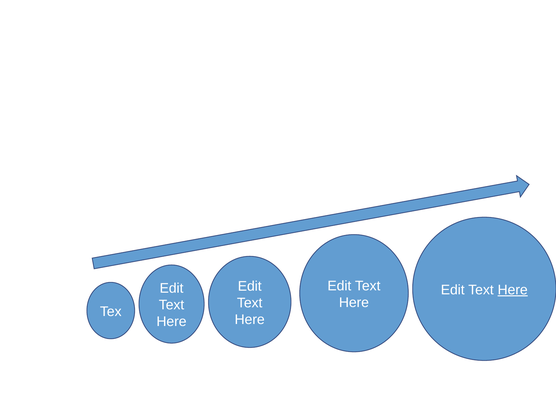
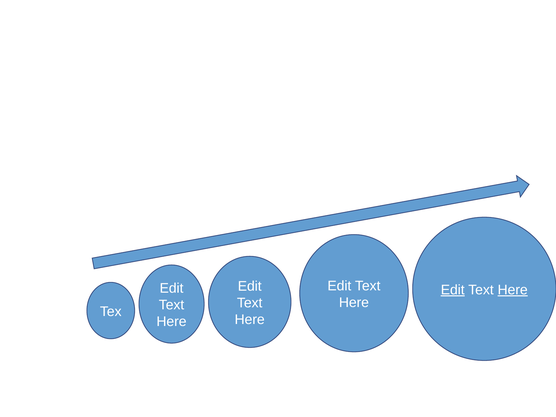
Edit underline: none -> present (453, 290)
